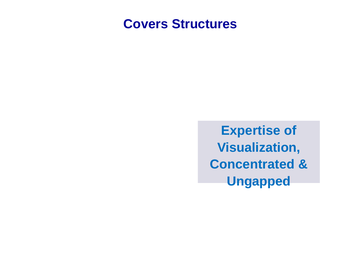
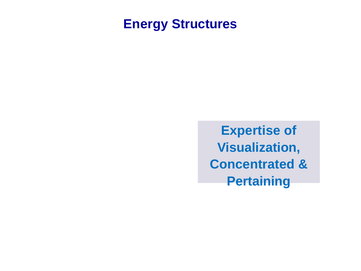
Covers: Covers -> Energy (146, 24)
Ungapped: Ungapped -> Pertaining (259, 181)
